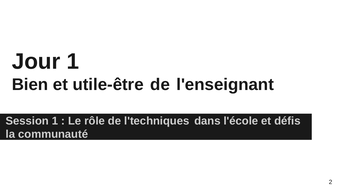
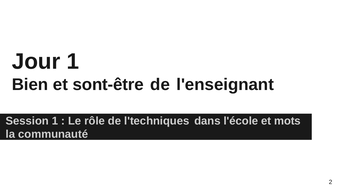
utile-être: utile-être -> sont-être (108, 85)
défis: défis -> mots (287, 121)
